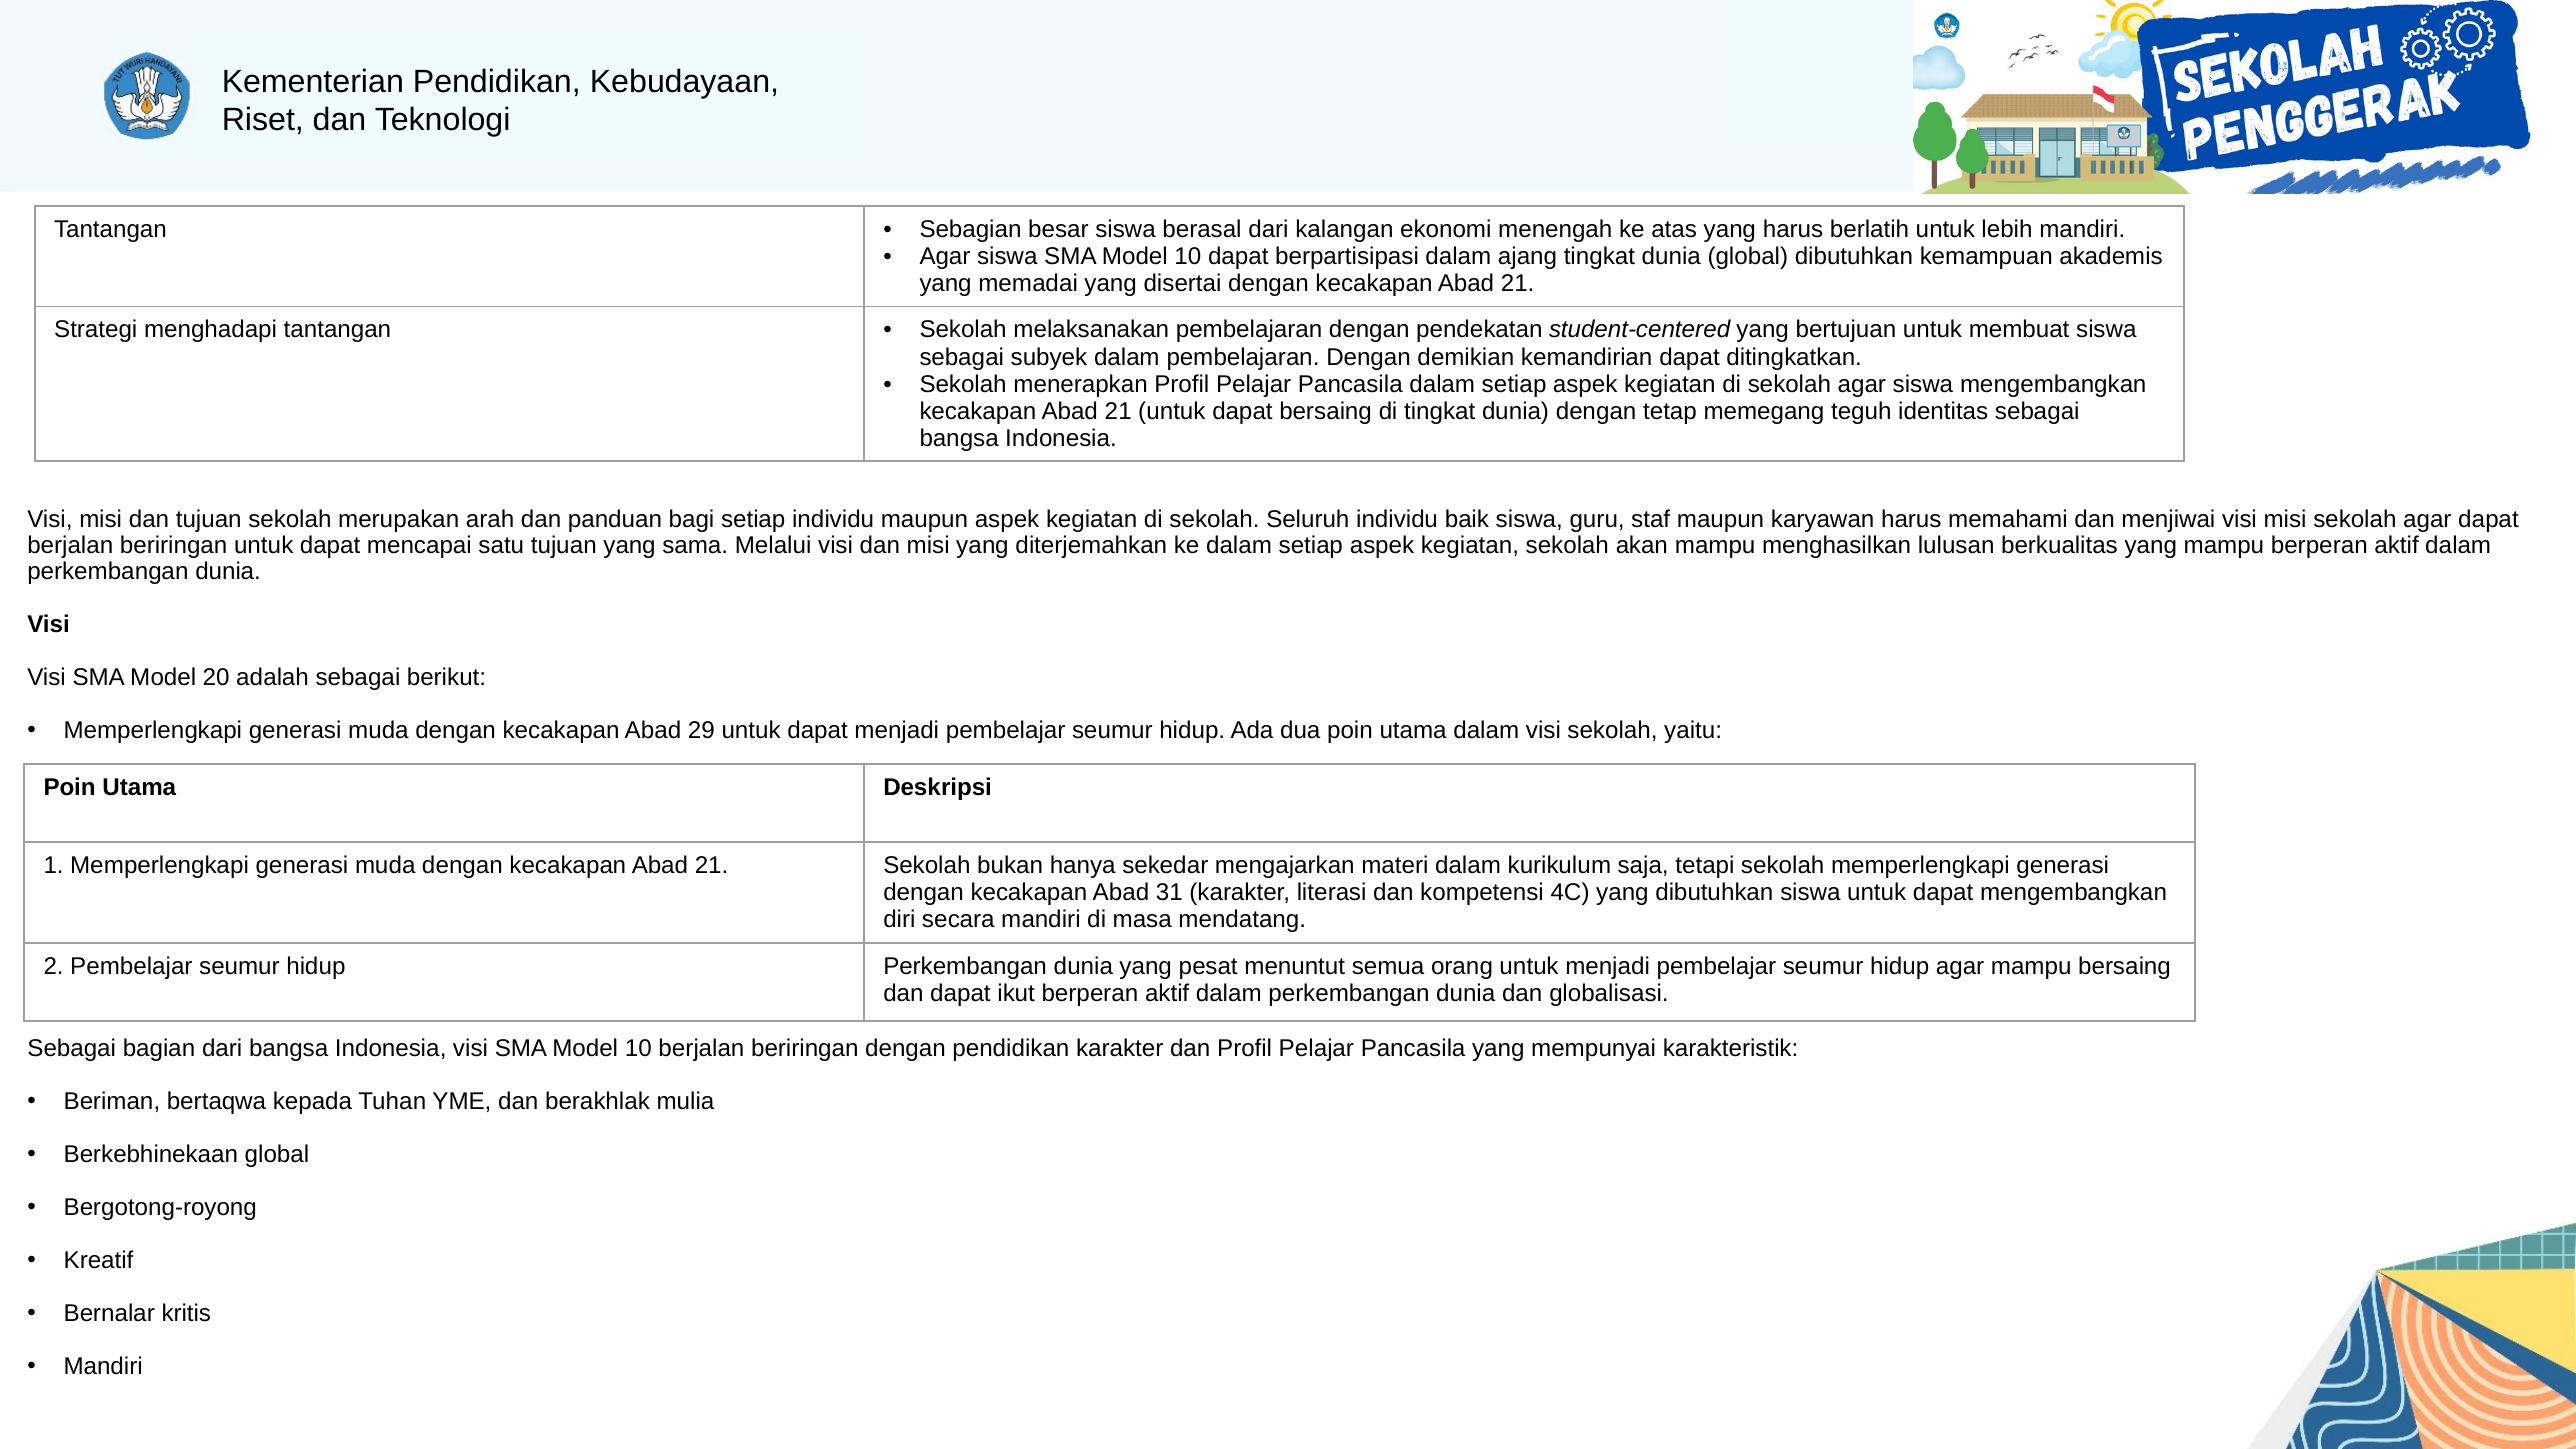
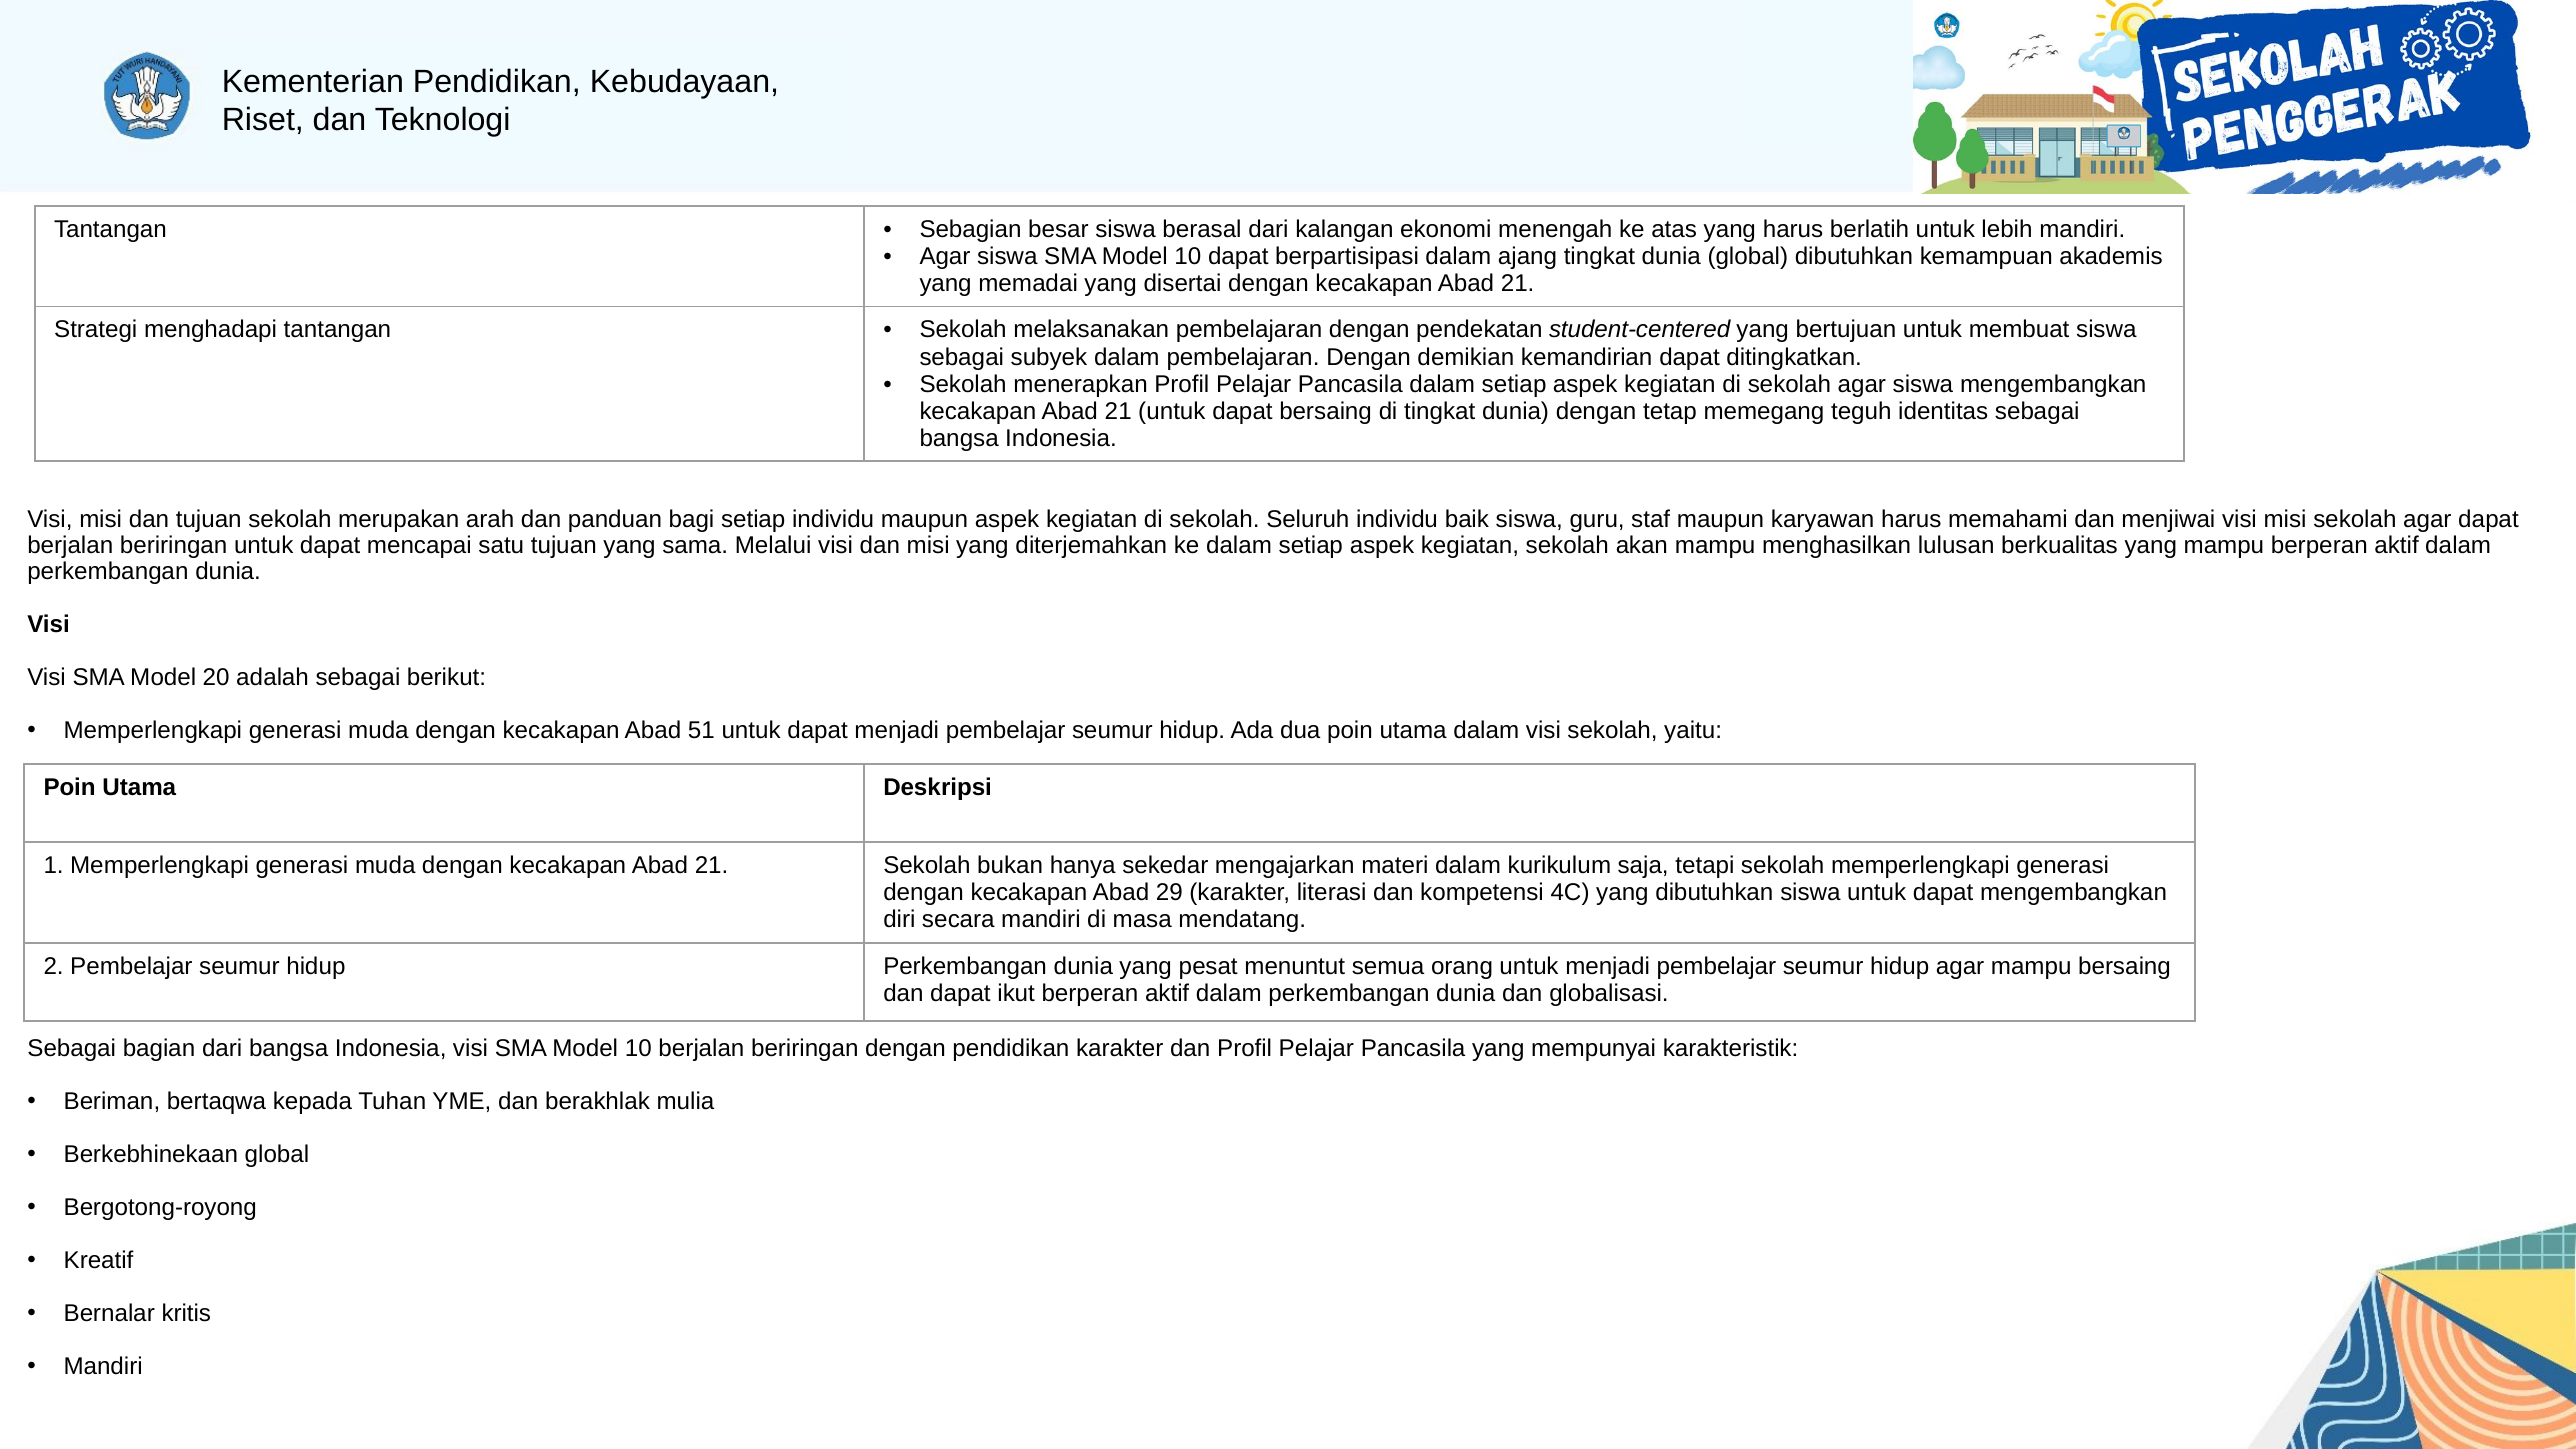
29: 29 -> 51 (701, 731)
31: 31 -> 29 (1169, 893)
